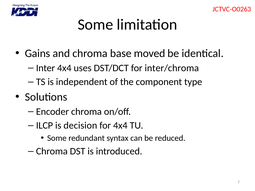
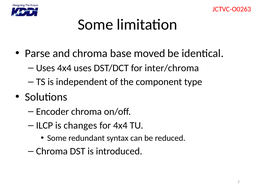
Gains: Gains -> Parse (37, 53)
Inter: Inter -> Uses (45, 68)
decision: decision -> changes (80, 126)
